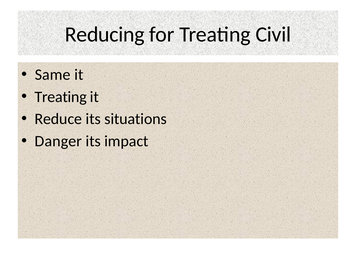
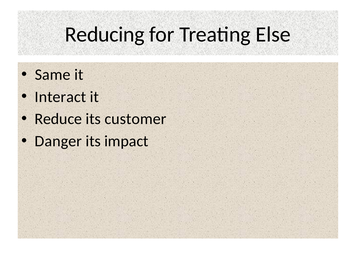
Civil: Civil -> Else (273, 34)
Treating: Treating -> Interact (60, 97)
situations: situations -> customer (135, 119)
